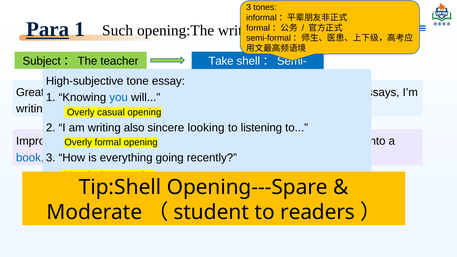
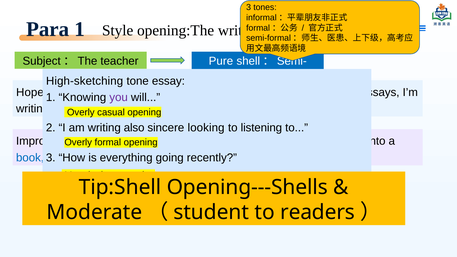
Para underline: present -> none (48, 29)
Such: Such -> Style (118, 31)
Take: Take -> Pure (221, 61)
High-subjective: High-subjective -> High-sketching (85, 81)
Great: Great -> Hope (30, 92)
you colour: blue -> purple (119, 98)
Opening---Spare: Opening---Spare -> Opening---Shells (247, 187)
